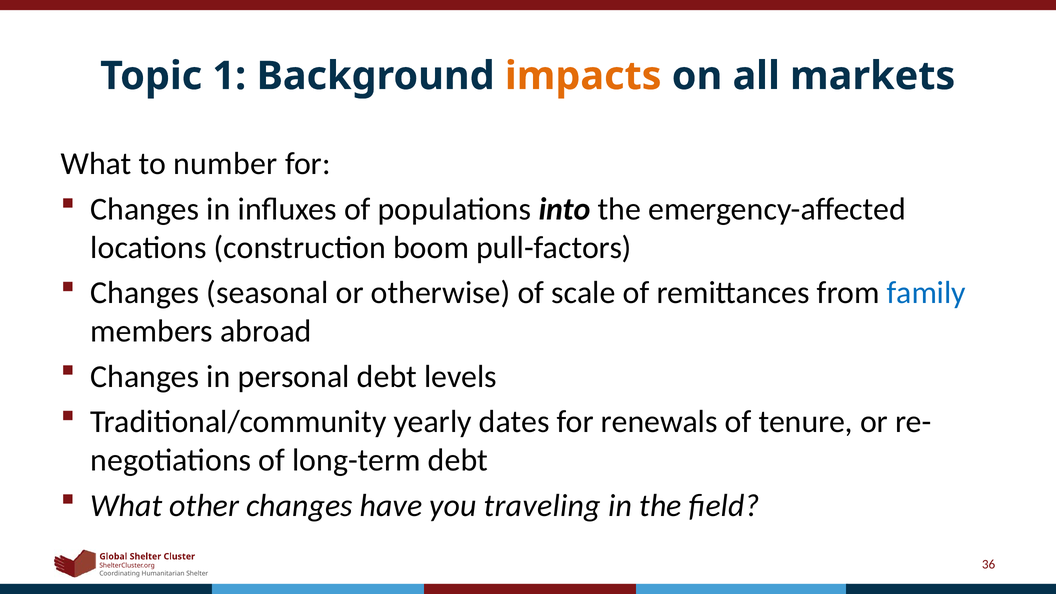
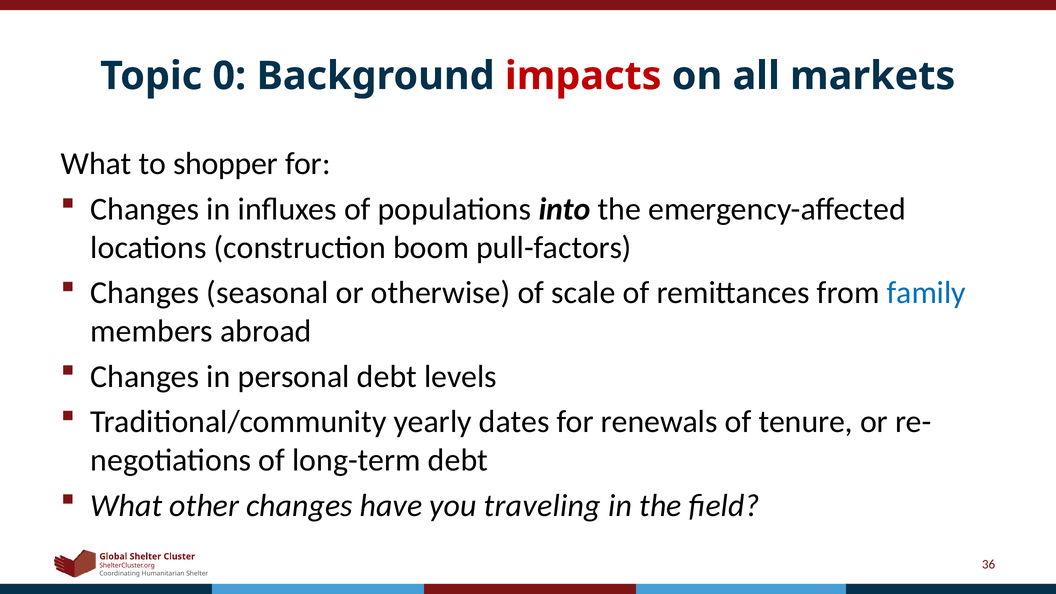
1: 1 -> 0 (229, 76)
impacts colour: orange -> red (583, 76)
number: number -> shopper (226, 164)
